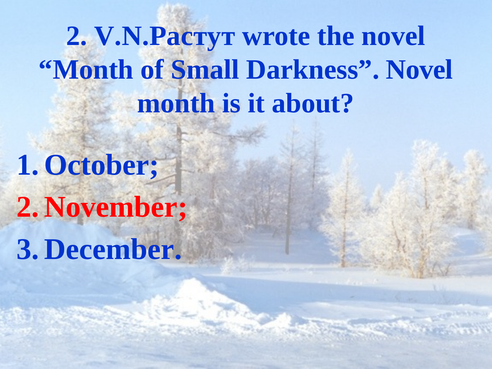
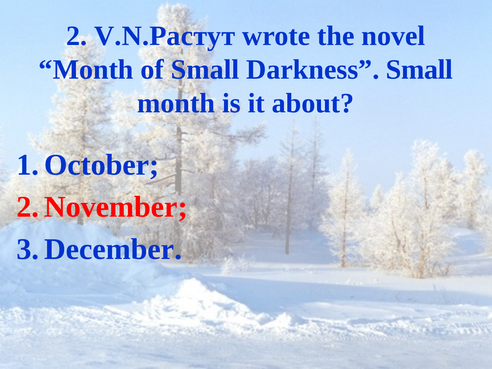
Darkness Novel: Novel -> Small (419, 70)
